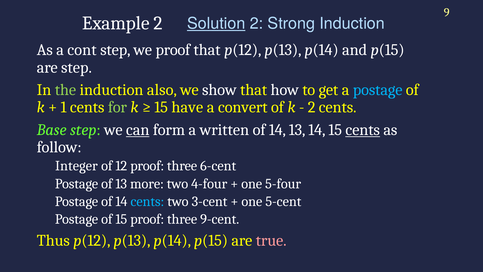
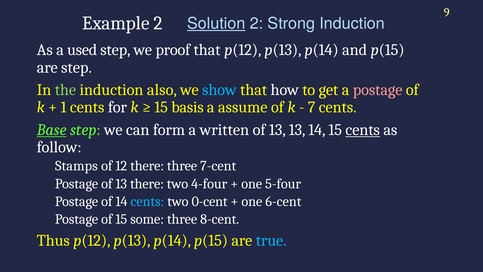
cont: cont -> used (82, 50)
show colour: white -> light blue (219, 90)
postage colour: light blue -> pink (378, 90)
for colour: light green -> white (117, 107)
have: have -> basis (187, 107)
convert: convert -> assume (243, 107)
2: 2 -> 7 (312, 107)
Base underline: none -> present (52, 130)
can underline: present -> none (138, 130)
14: 14 -> 13 (277, 130)
Integer: Integer -> Stamps (76, 166)
12 proof: proof -> there (147, 166)
6-cent: 6-cent -> 7-cent (218, 166)
13 more: more -> there (147, 183)
3-cent: 3-cent -> 0-cent (210, 201)
5-cent: 5-cent -> 6-cent (283, 201)
15 proof: proof -> some (147, 219)
9-cent: 9-cent -> 8-cent (220, 219)
true colour: pink -> light blue (271, 240)
